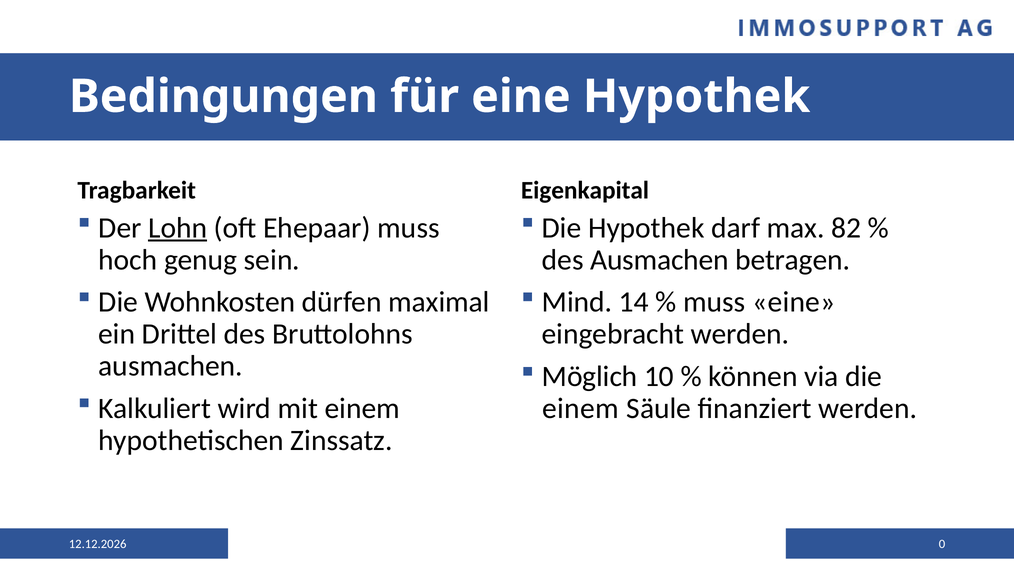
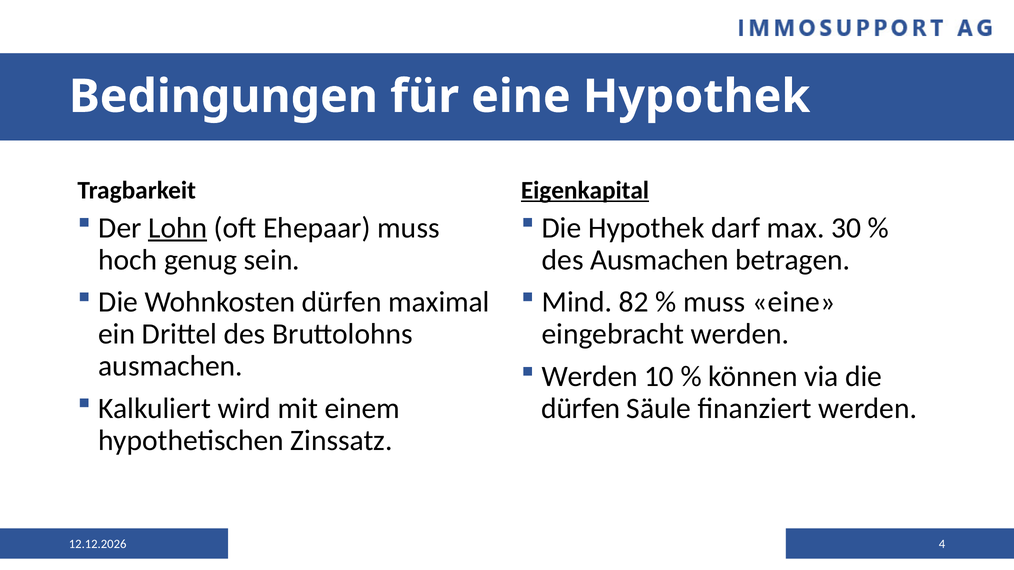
Eigenkapital underline: none -> present (585, 191)
82: 82 -> 30 (846, 228)
14: 14 -> 82 (634, 302)
Möglich: Möglich -> Werden (590, 377)
einem: einem -> dürfen (581, 409)
0: 0 -> 4 (942, 545)
